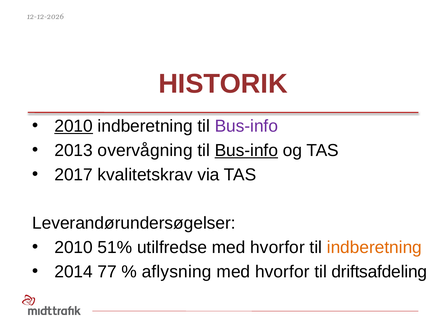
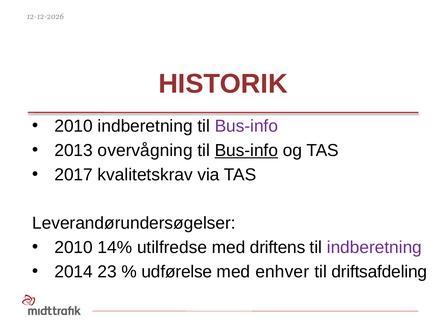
2010 underline: present -> none (74, 126)
51%: 51% -> 14% (115, 247)
utilfredse med hvorfor: hvorfor -> driftens (278, 247)
indberetning colour: orange -> purple (374, 247)
77: 77 -> 23 (107, 272)
aflysning: aflysning -> udførelse (177, 272)
hvorfor: hvorfor -> enhver (282, 272)
